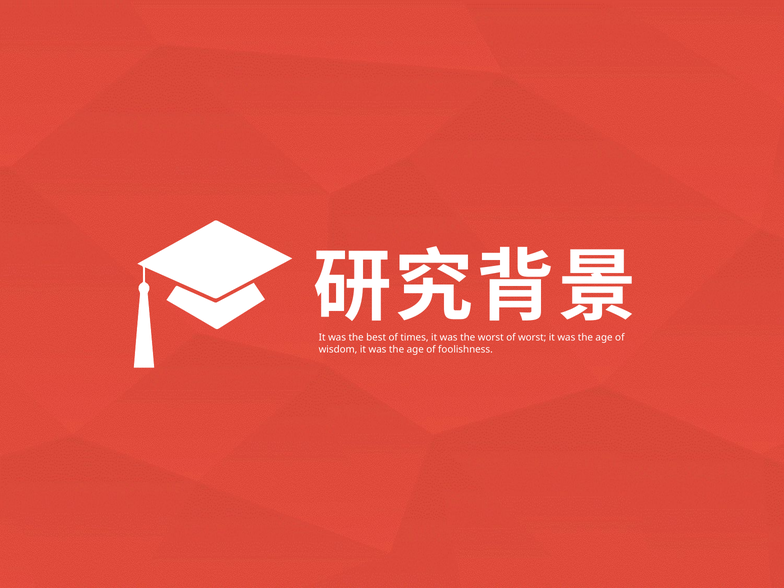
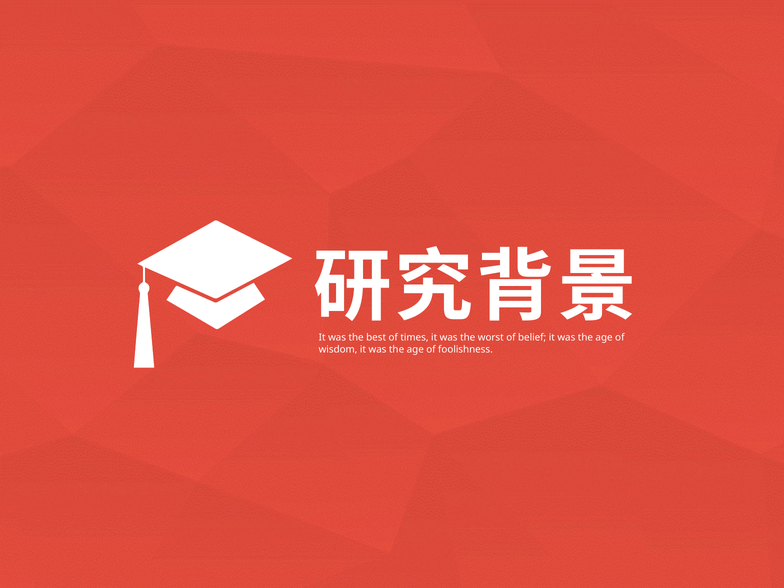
of worst: worst -> belief (532, 338)
